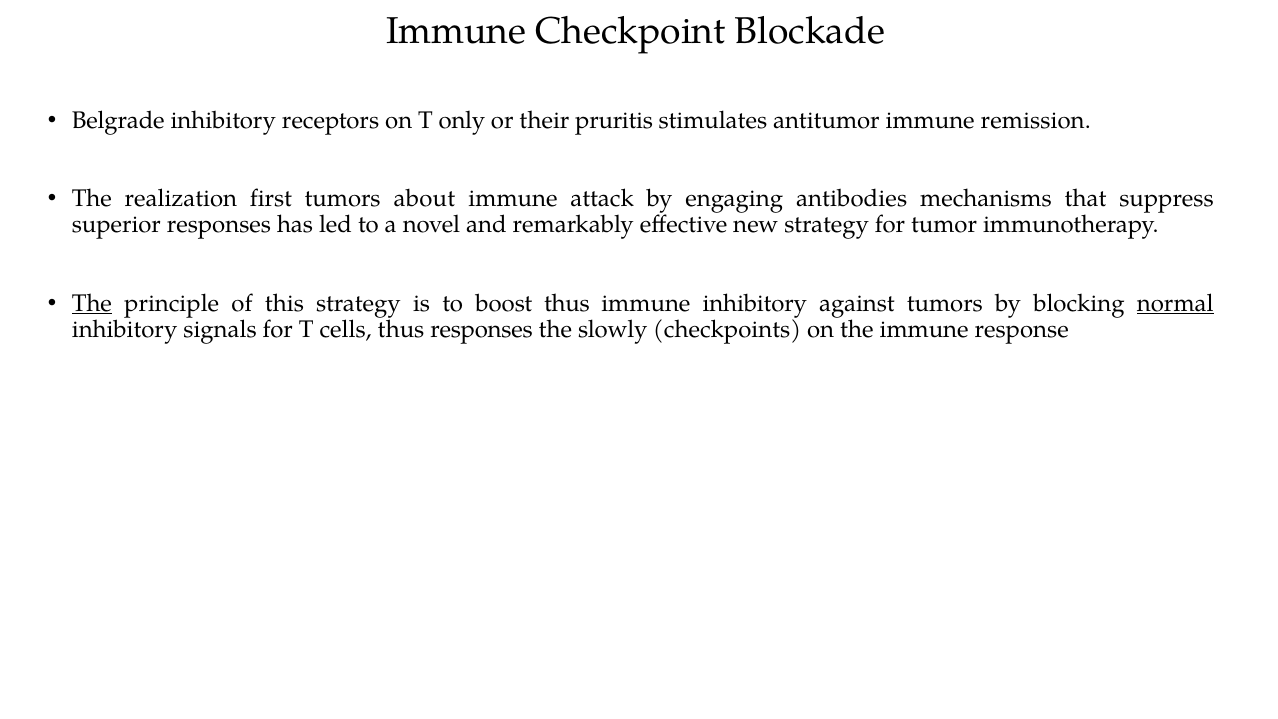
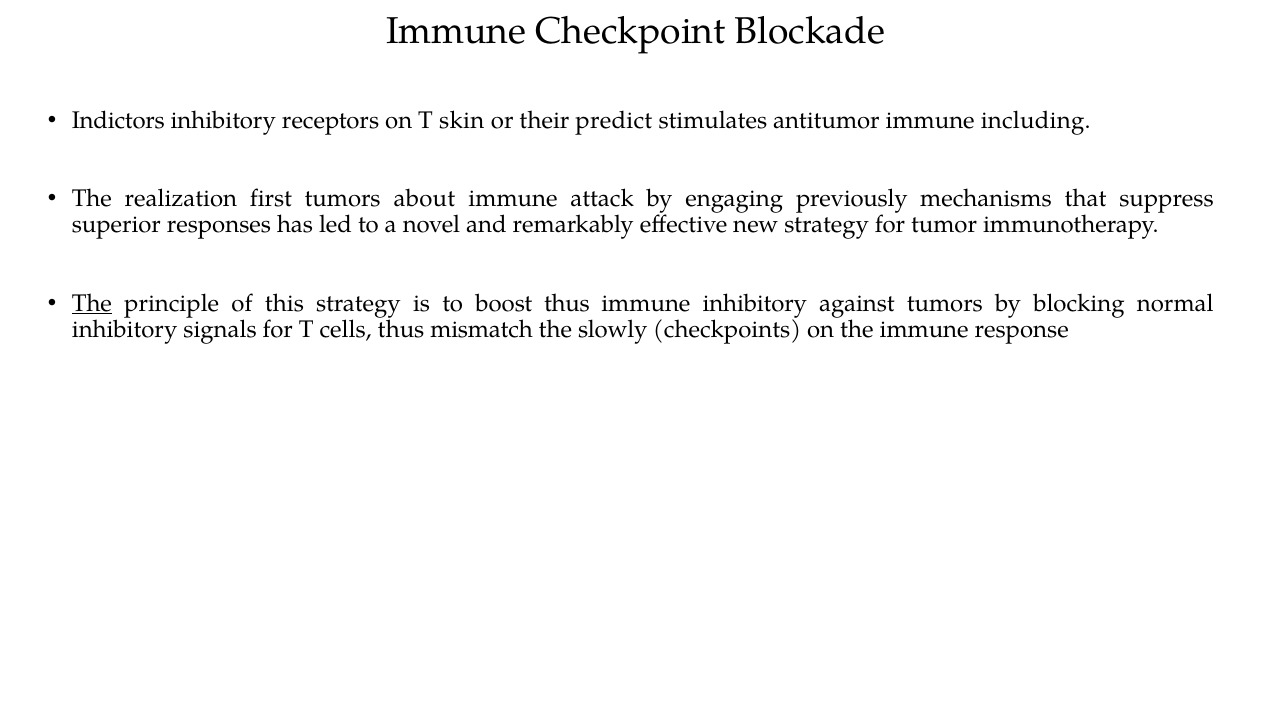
Belgrade: Belgrade -> Indictors (118, 121)
only: only -> skin (462, 121)
pruritis: pruritis -> predict (614, 121)
remission: remission -> including (1036, 121)
antibodies: antibodies -> previously (852, 199)
normal underline: present -> none (1175, 303)
thus responses: responses -> mismatch (482, 329)
